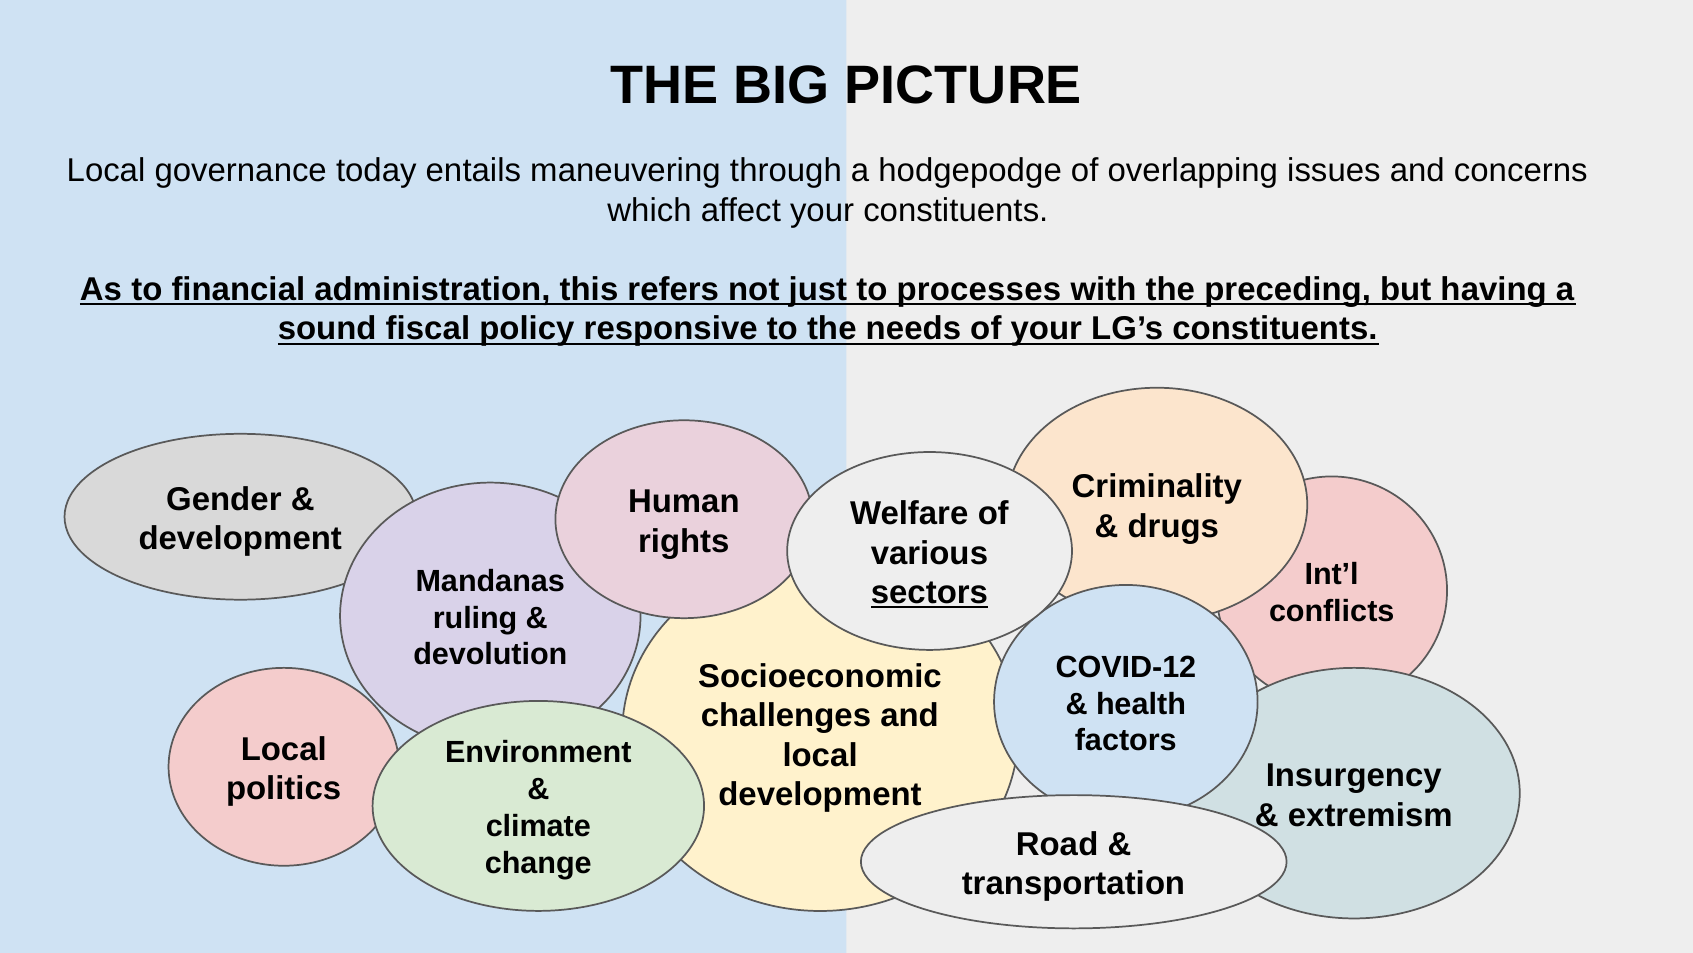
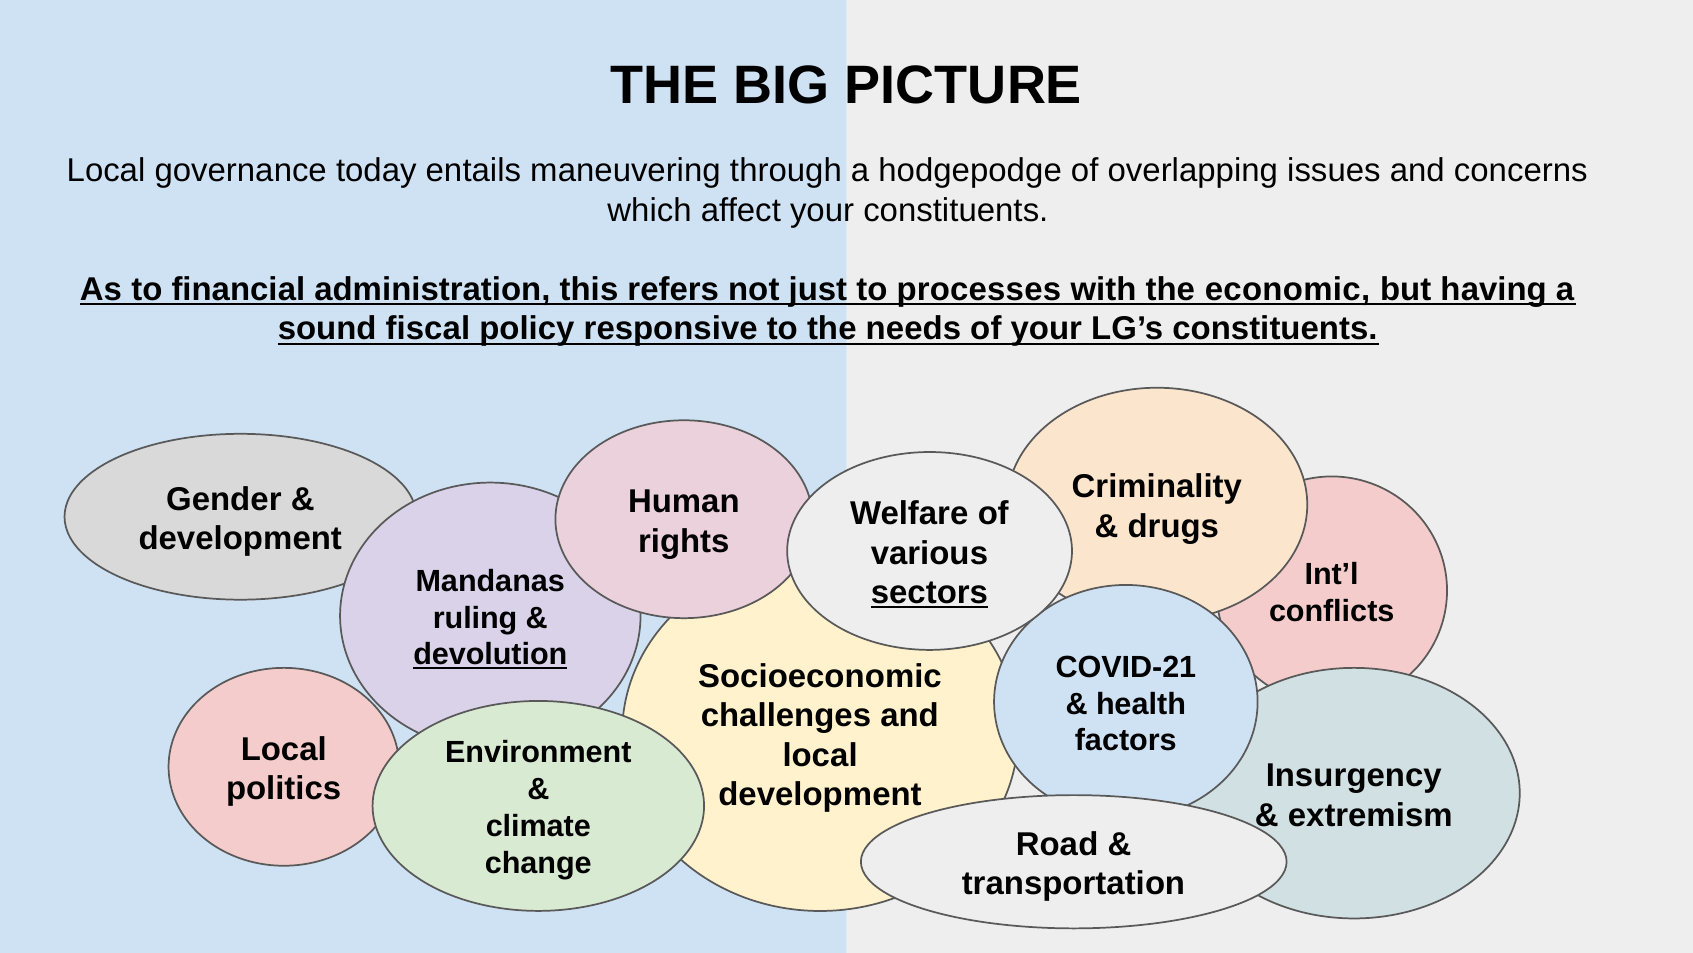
preceding: preceding -> economic (1287, 289)
devolution underline: none -> present (490, 654)
COVID-12: COVID-12 -> COVID-21 (1126, 667)
